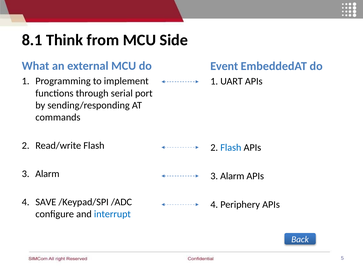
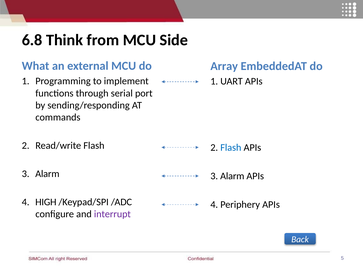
8.1: 8.1 -> 6.8 (32, 40)
Event: Event -> Array (224, 66)
SAVE: SAVE -> HIGH (46, 202)
interrupt colour: blue -> purple (112, 214)
